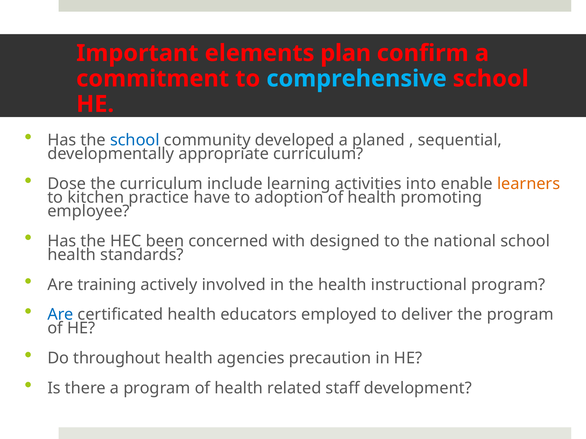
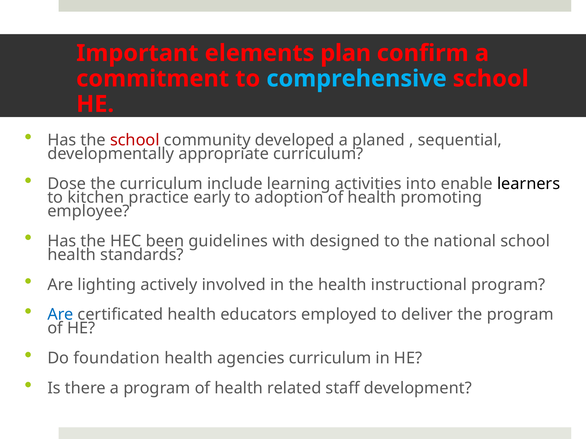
school colour: blue -> red (135, 140)
learners colour: orange -> black (529, 184)
have: have -> early (212, 198)
concerned: concerned -> guidelines (228, 241)
training: training -> lighting (107, 285)
throughout: throughout -> foundation (117, 359)
agencies precaution: precaution -> curriculum (330, 359)
